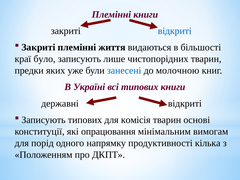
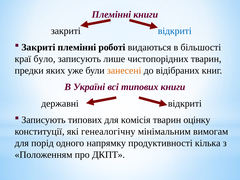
життя: життя -> роботі (112, 47)
занесені colour: blue -> orange (124, 71)
молочною: молочною -> відібраних (178, 71)
основі: основі -> оцінку (197, 120)
опрацювання: опрацювання -> генеалогічну (108, 131)
